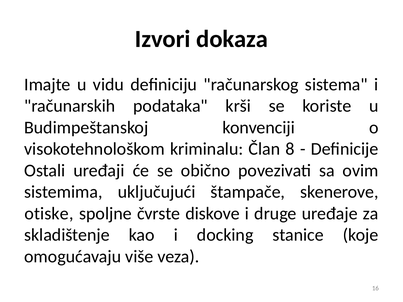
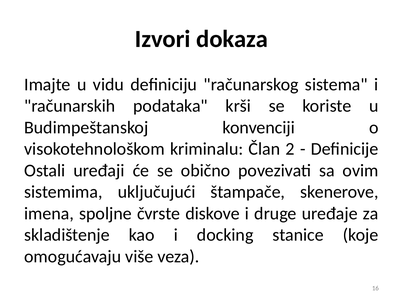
8: 8 -> 2 (290, 149)
otiske: otiske -> imena (49, 214)
